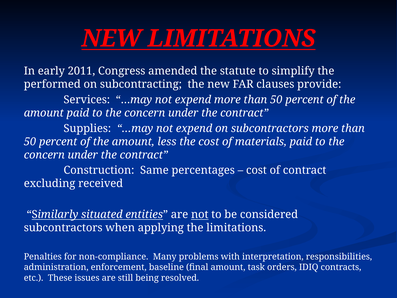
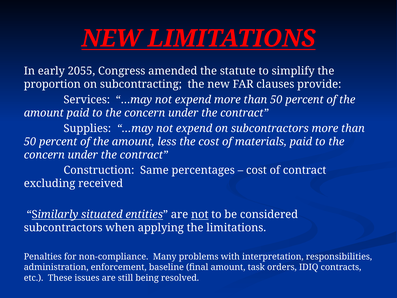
2011: 2011 -> 2055 (81, 71)
performed: performed -> proportion (52, 84)
